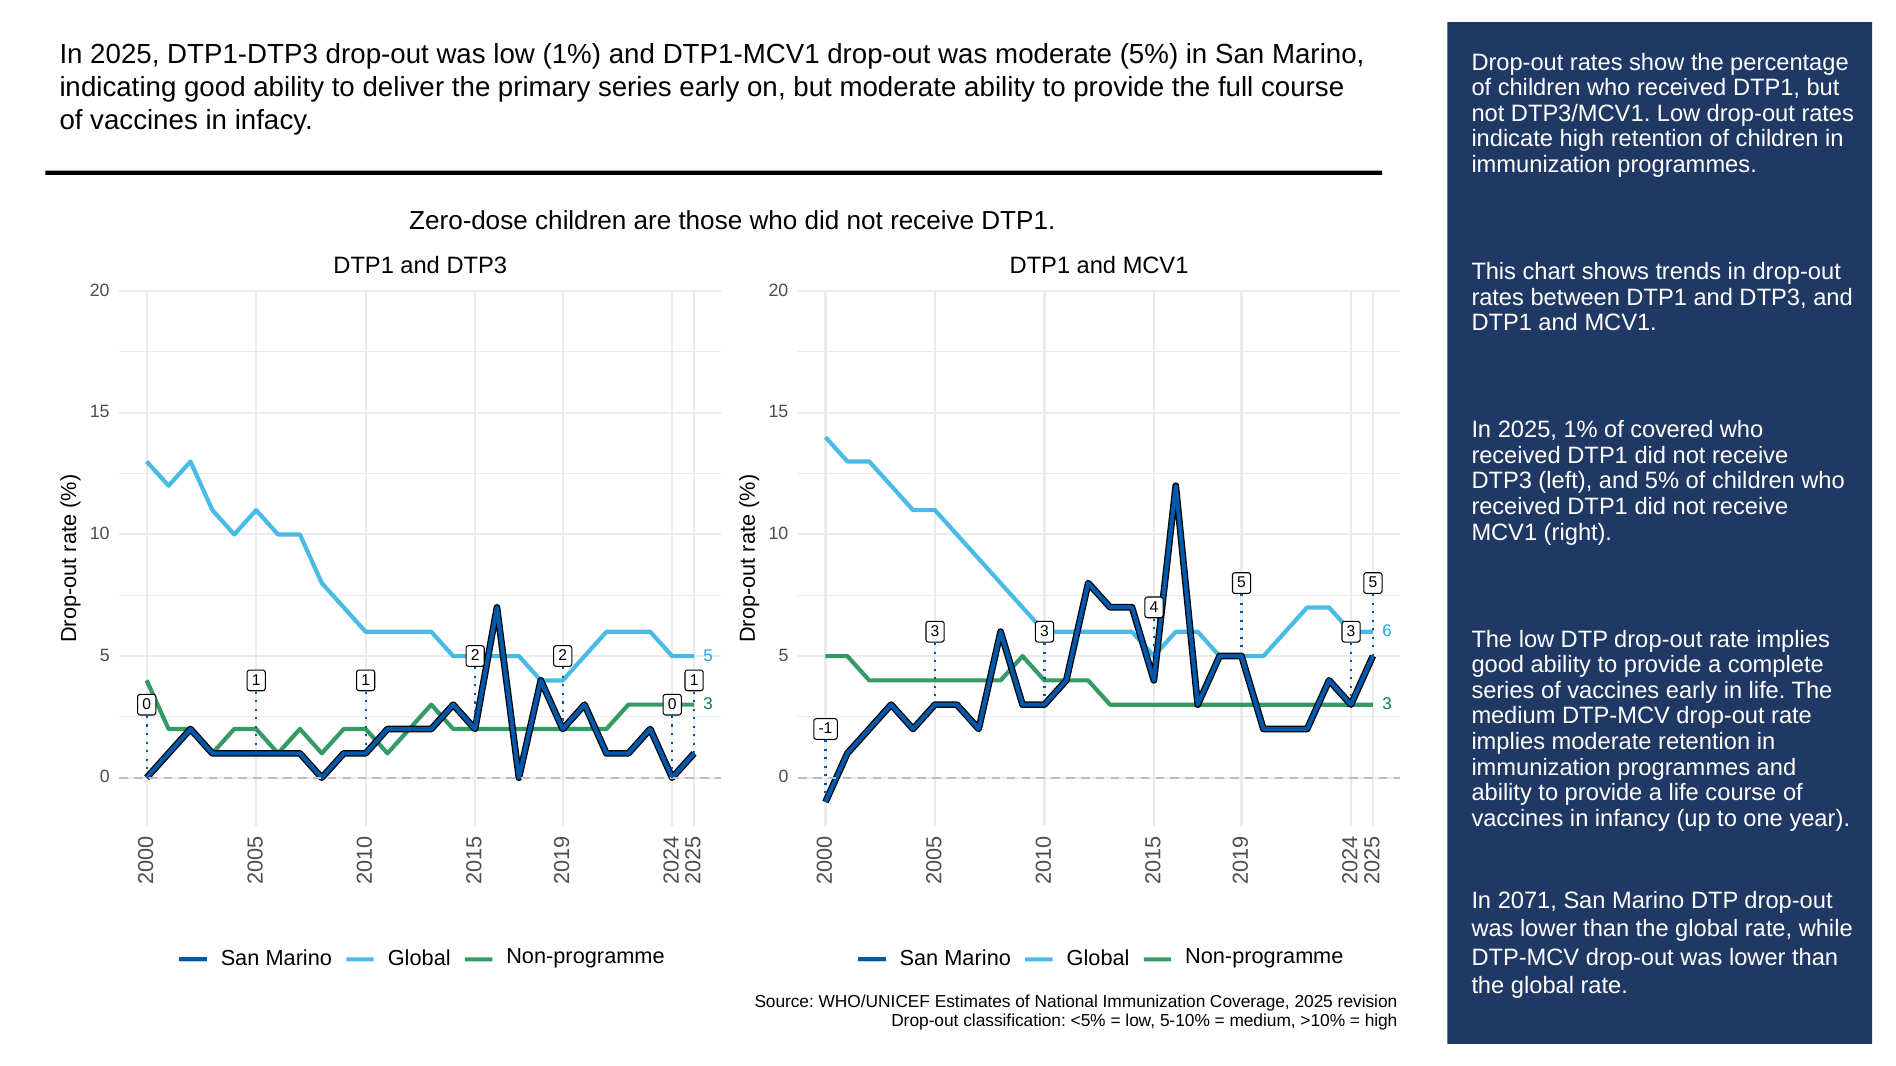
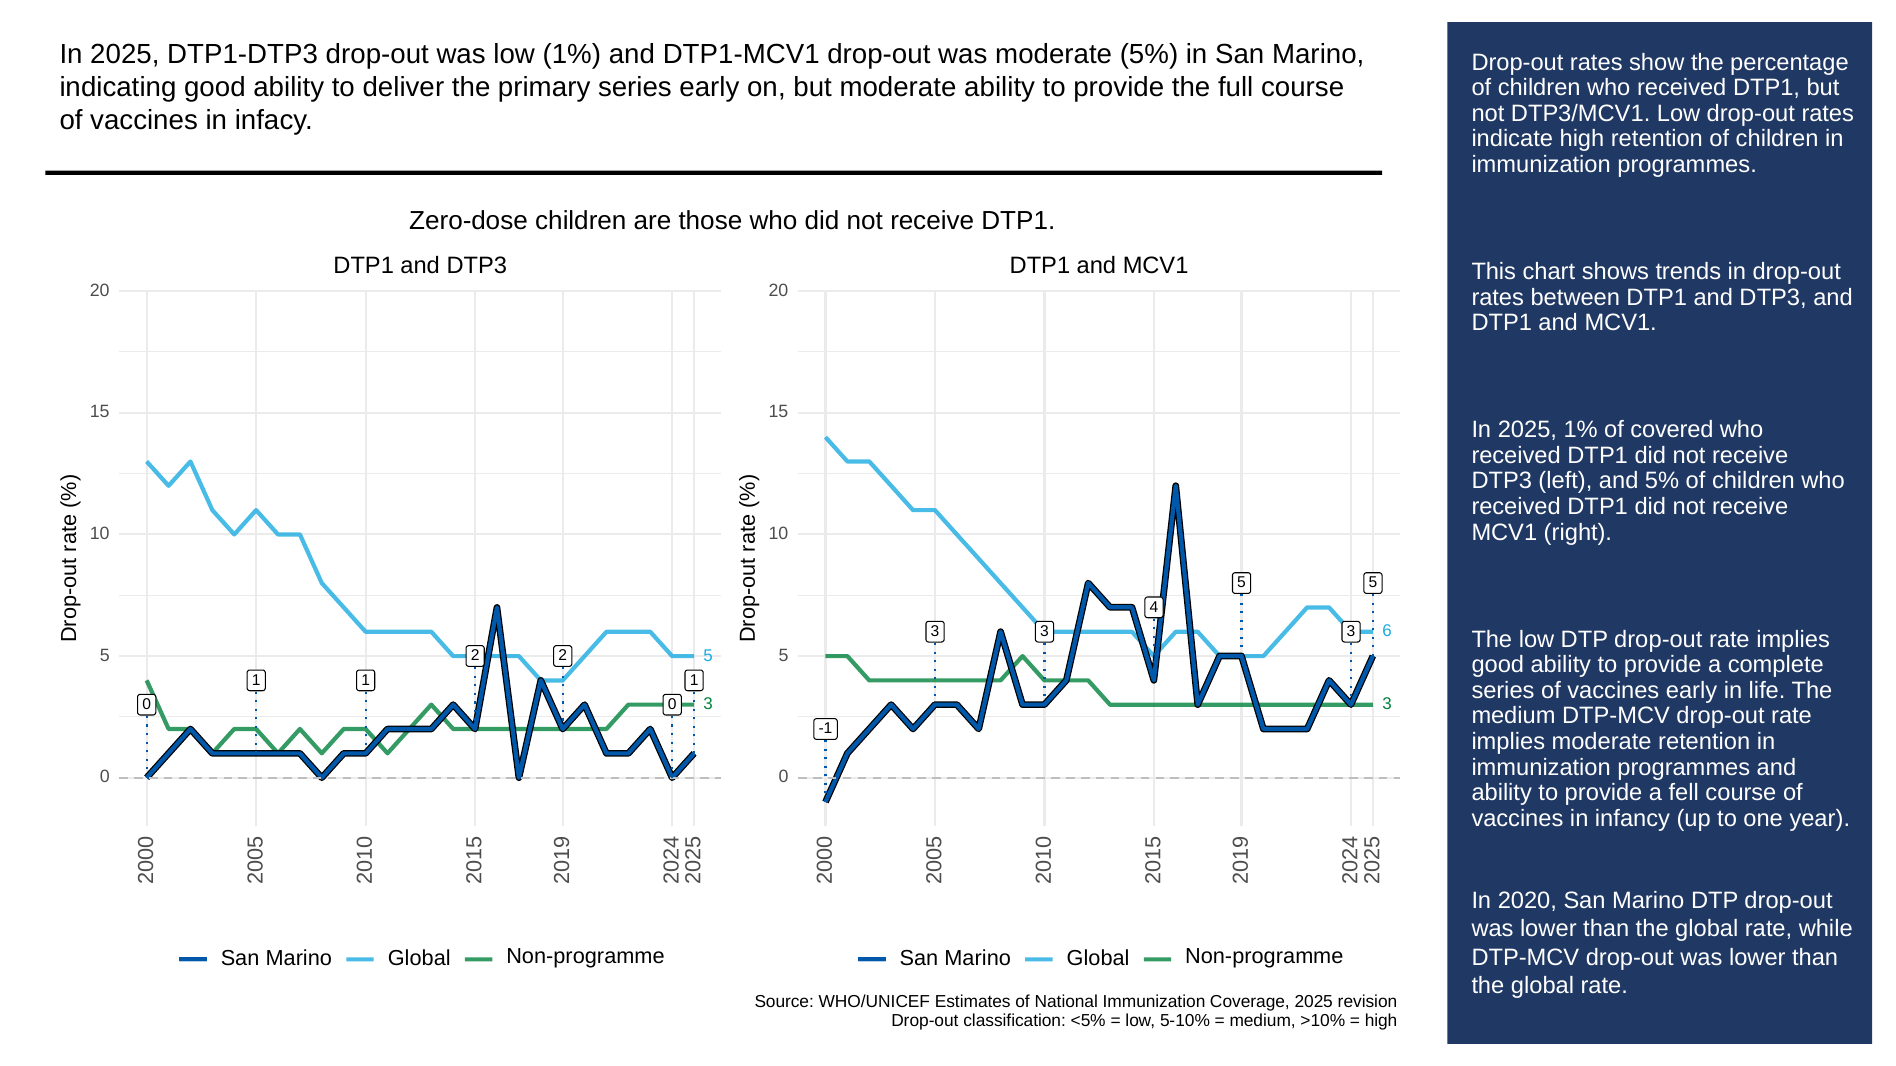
a life: life -> fell (1684, 793)
2071: 2071 -> 2020 (1527, 901)
